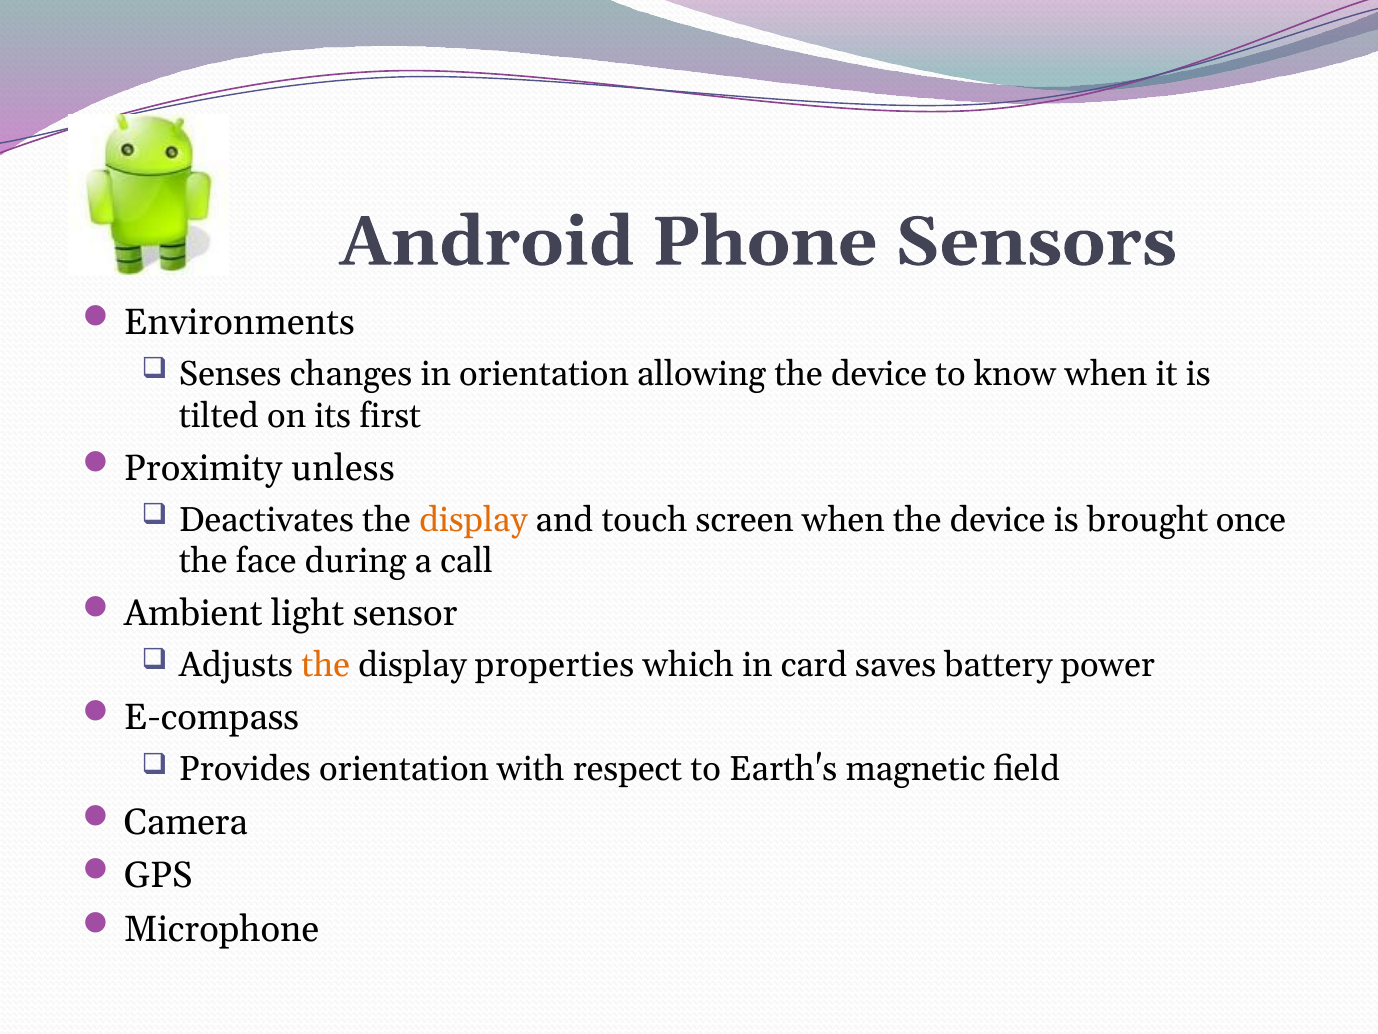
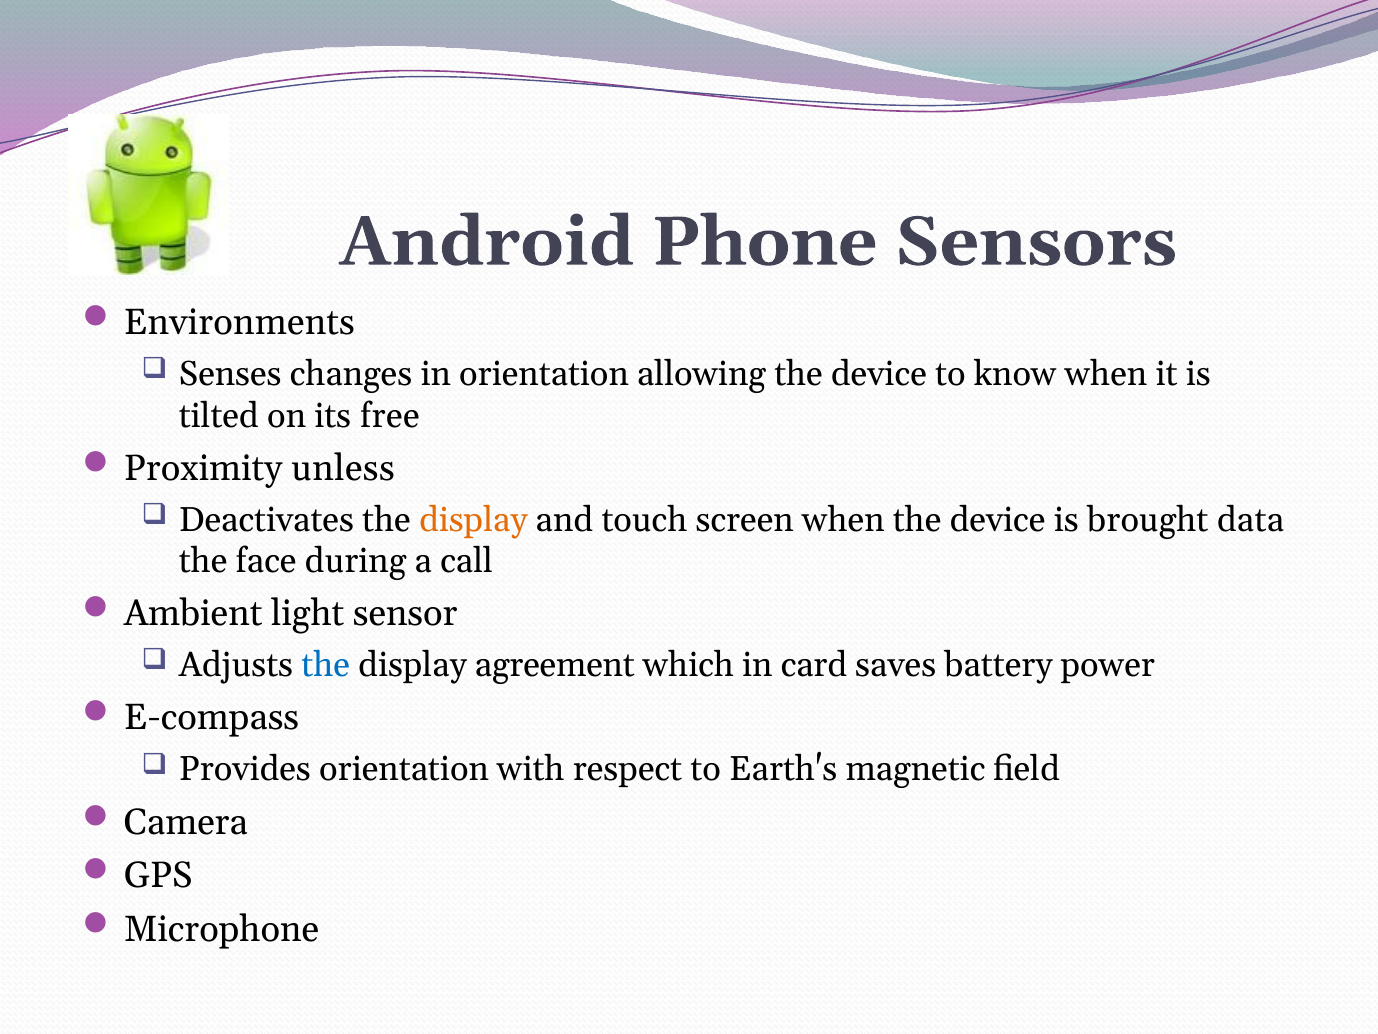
first: first -> free (390, 416)
once: once -> data (1251, 520)
the colour: orange -> blue (326, 665)
properties: properties -> agreement (555, 665)
